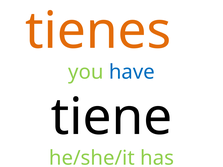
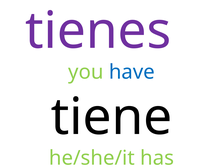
tienes colour: orange -> purple (98, 31)
